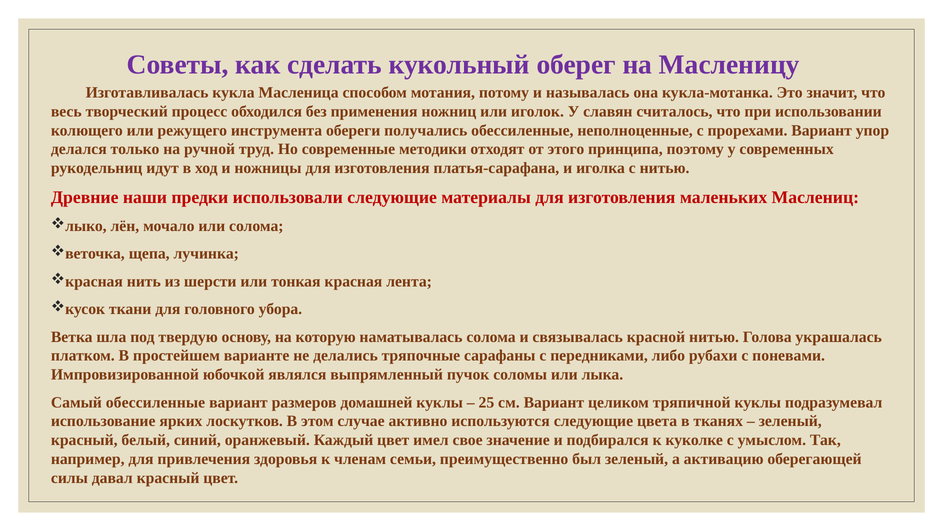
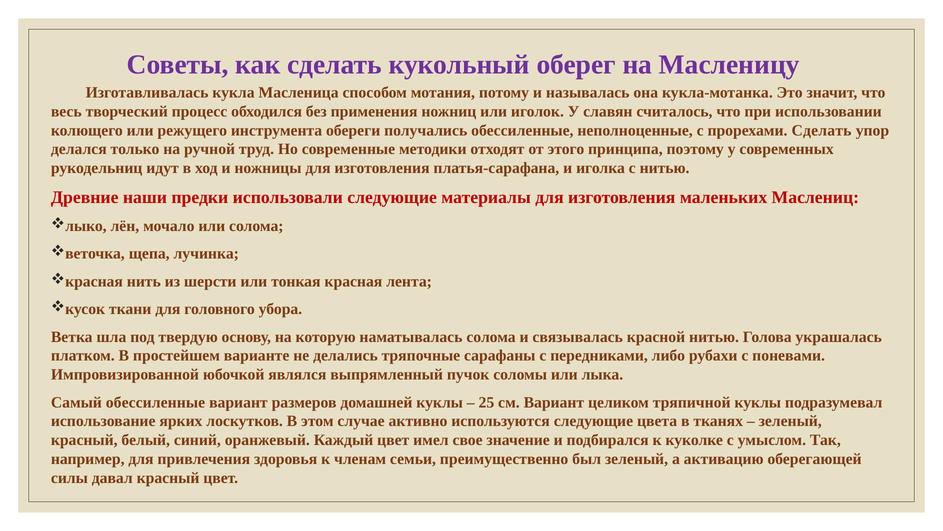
прорехами Вариант: Вариант -> Сделать (822, 130)
